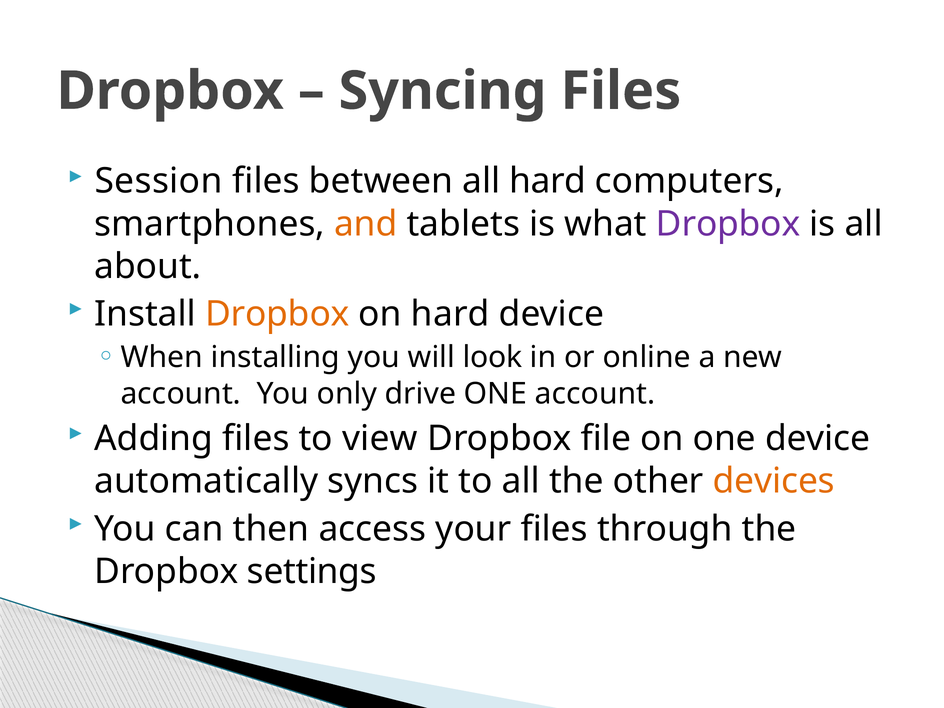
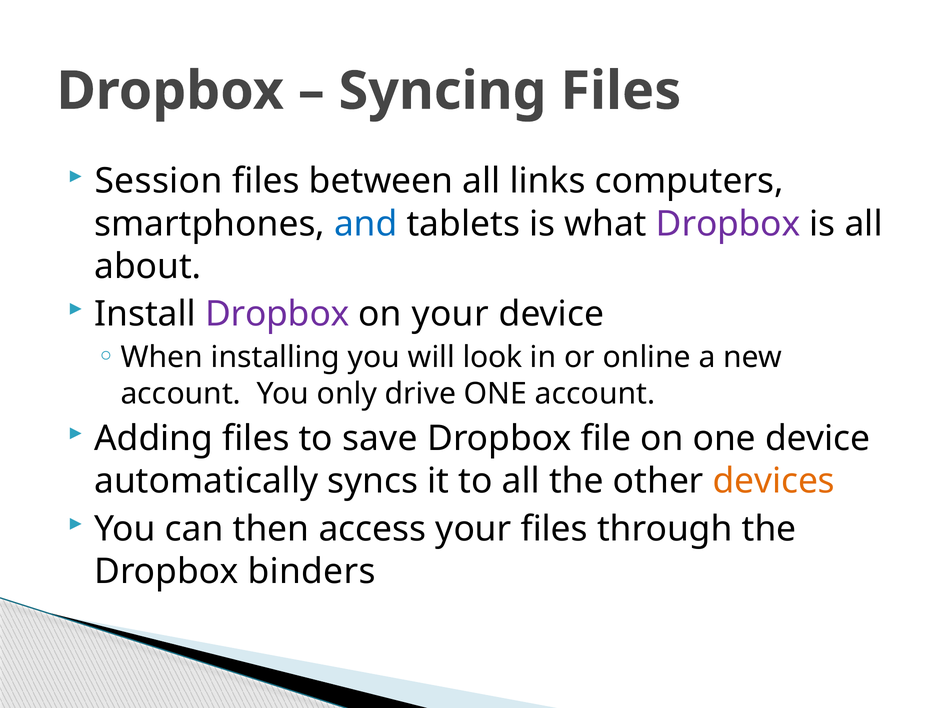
all hard: hard -> links (548, 181)
and colour: orange -> blue (366, 224)
Dropbox colour: orange -> purple (277, 314)
on hard: hard -> your (450, 314)
view: view -> save (380, 439)
settings: settings -> binders (312, 571)
